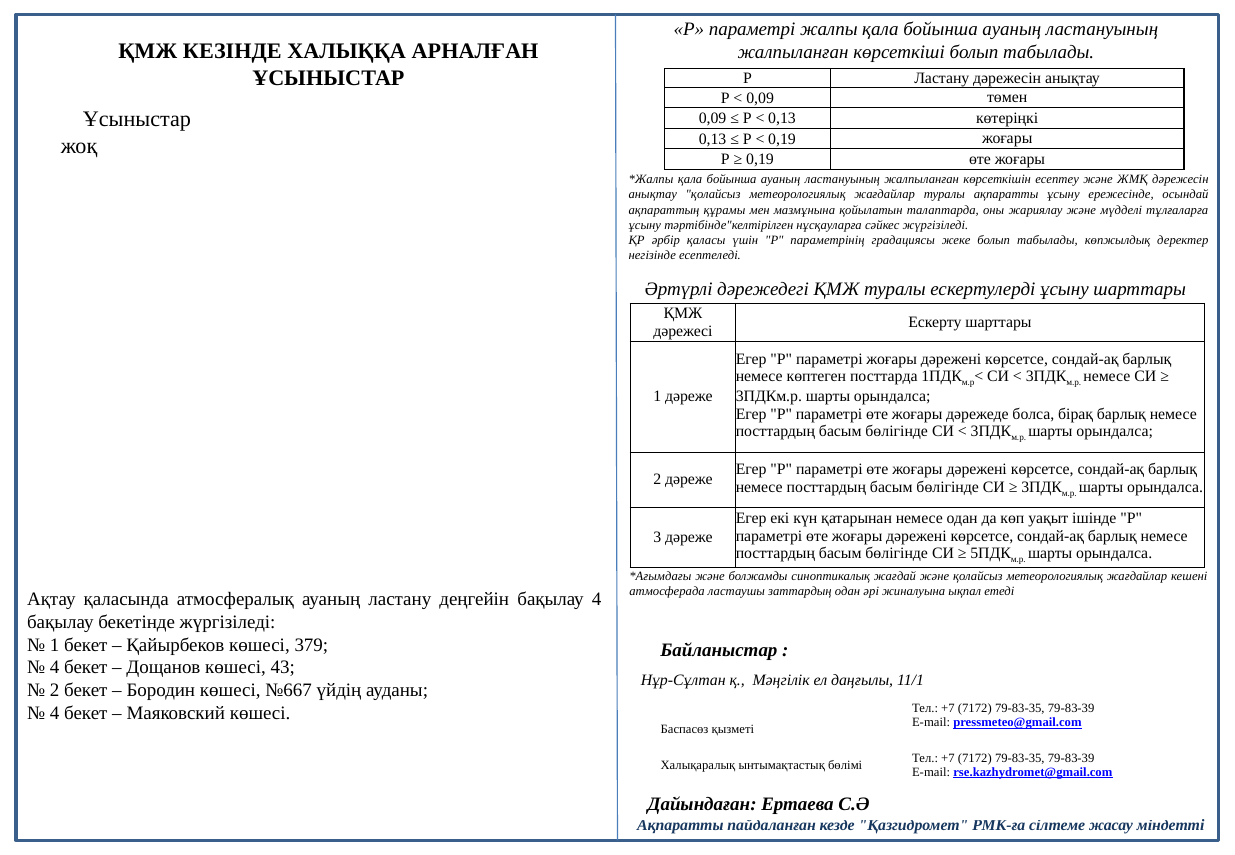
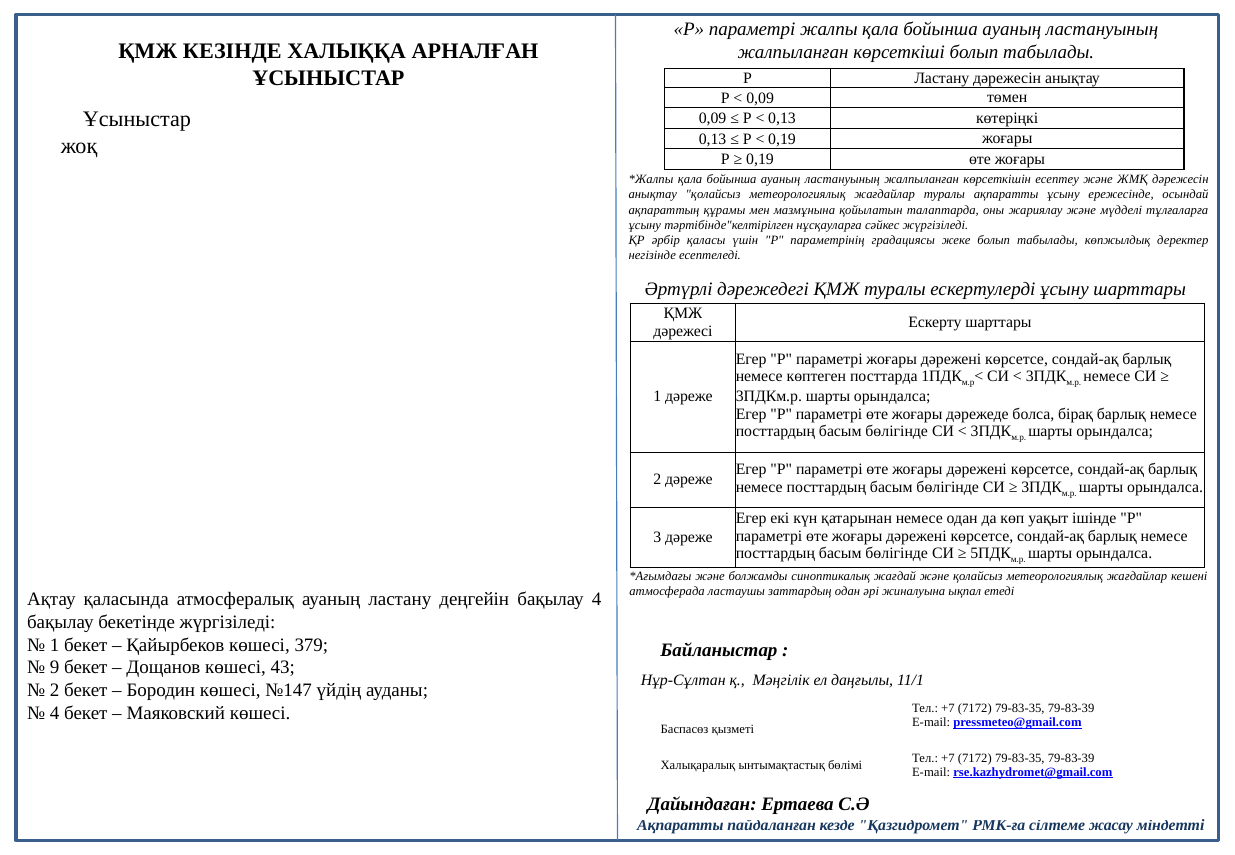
4: 4 -> 9 (55, 668)
№667: №667 -> №147 (289, 690)
